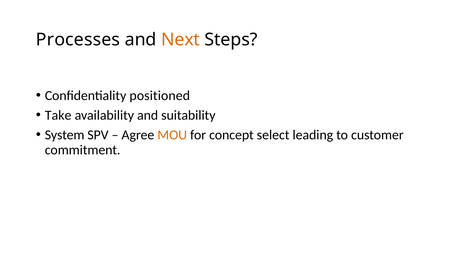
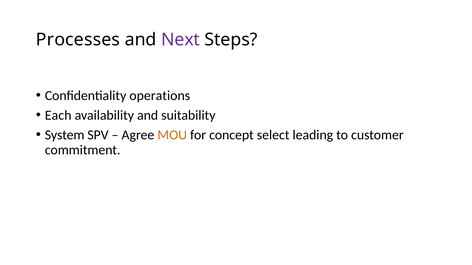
Next colour: orange -> purple (181, 40)
positioned: positioned -> operations (160, 96)
Take: Take -> Each (58, 115)
